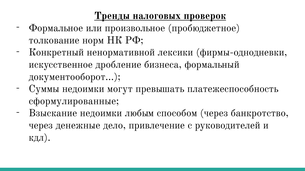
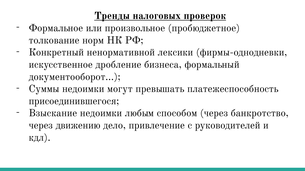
сформулированные: сформулированные -> присоединившегося (74, 101)
денежные: денежные -> движению (78, 126)
